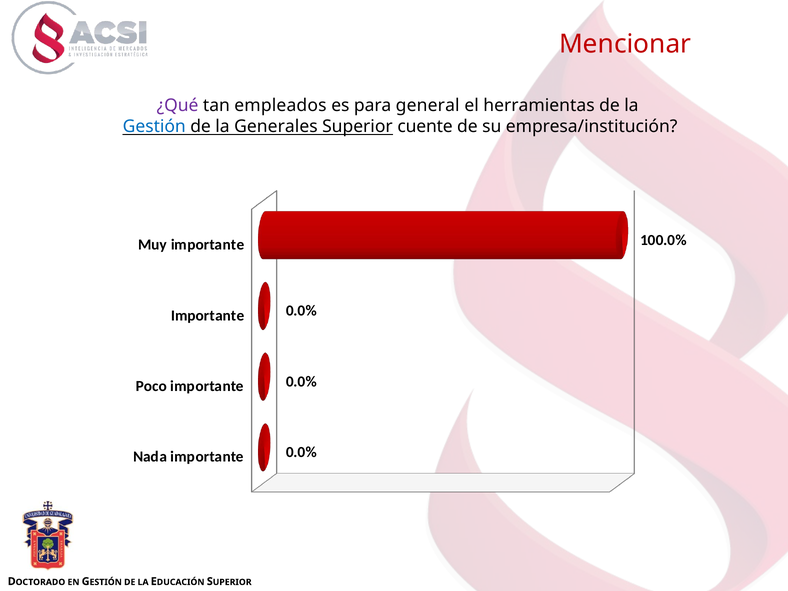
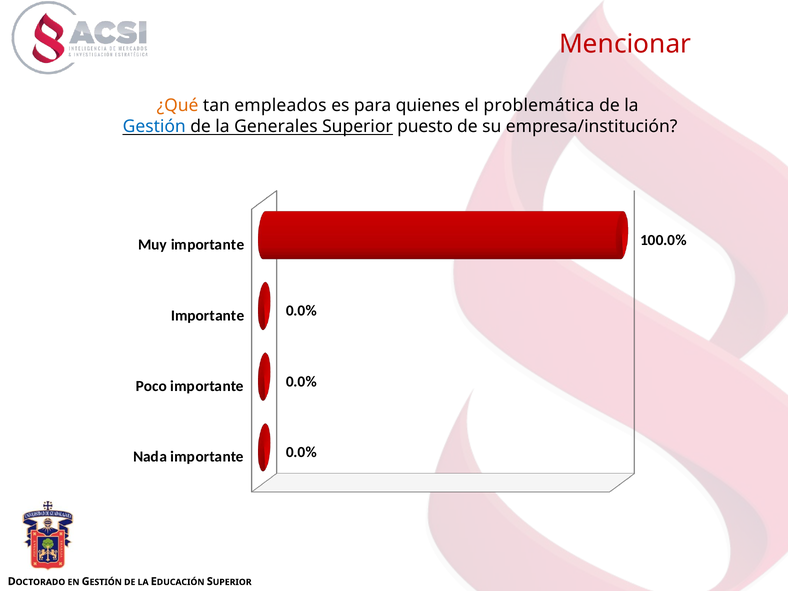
¿Qué colour: purple -> orange (178, 106)
general: general -> quienes (428, 106)
herramientas: herramientas -> problemática (539, 106)
cuente: cuente -> puesto (425, 127)
